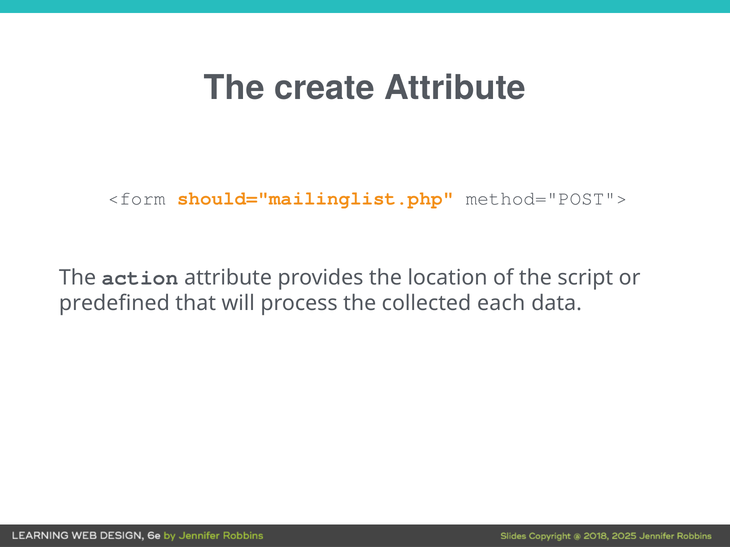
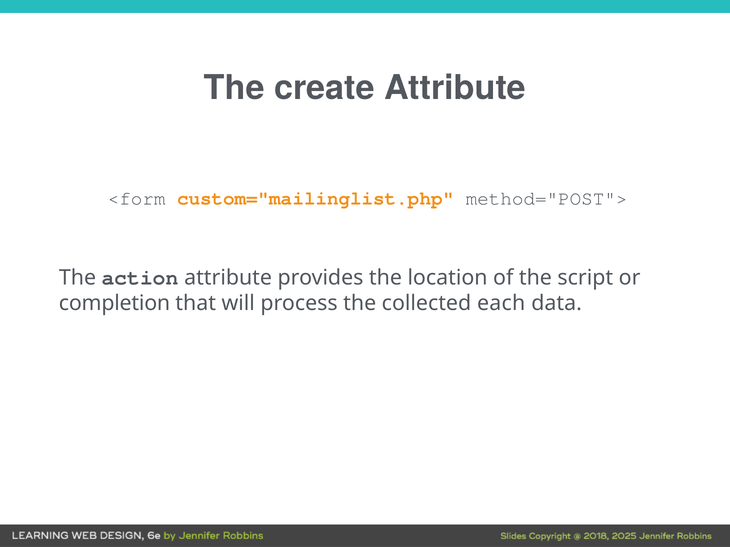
should="mailinglist.php: should="mailinglist.php -> custom="mailinglist.php (316, 199)
predefined: predefined -> completion (115, 304)
